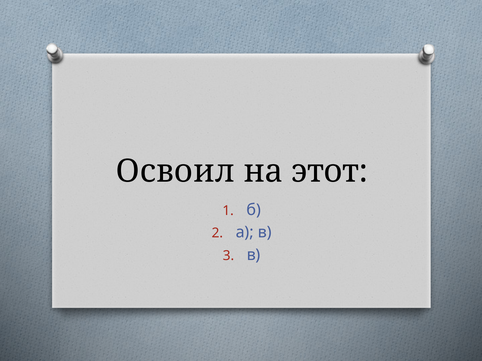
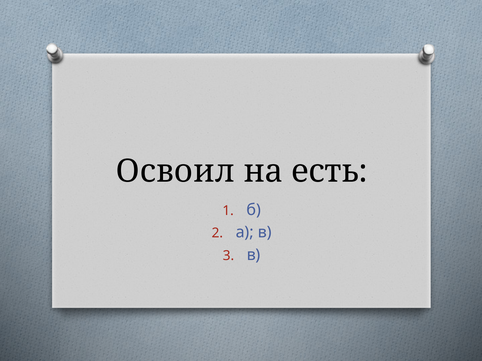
этот: этот -> есть (330, 172)
